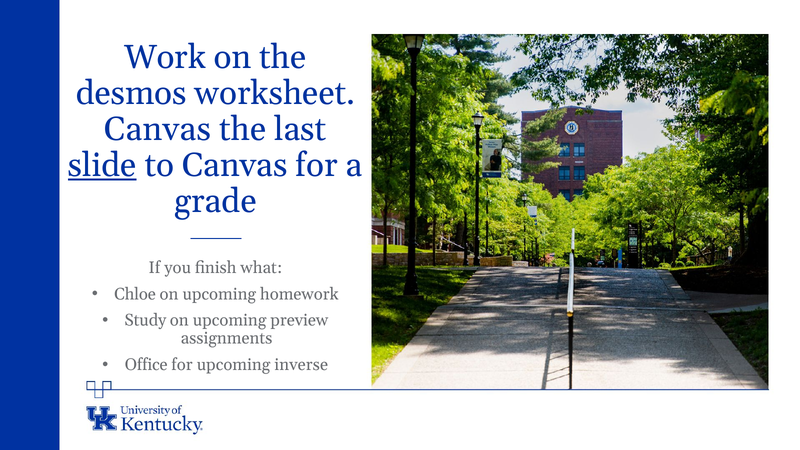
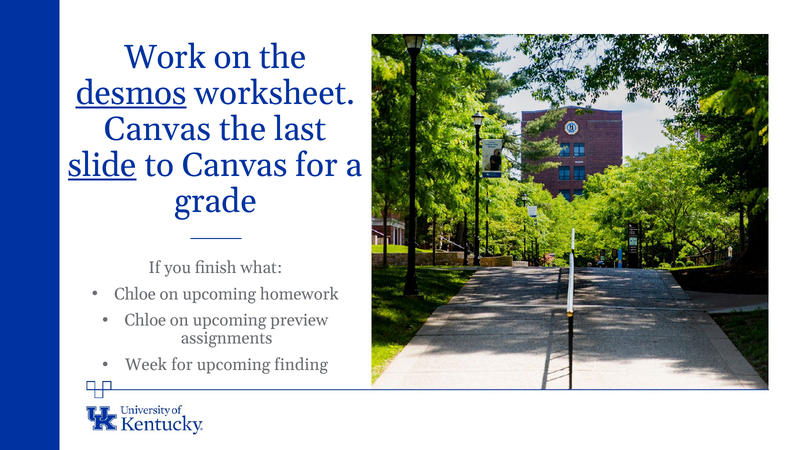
desmos underline: none -> present (131, 93)
Study: Study -> Chloe (145, 320)
Office: Office -> Week (146, 365)
inverse: inverse -> finding (301, 365)
